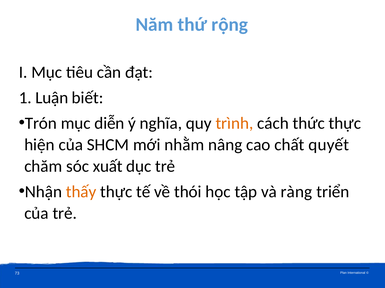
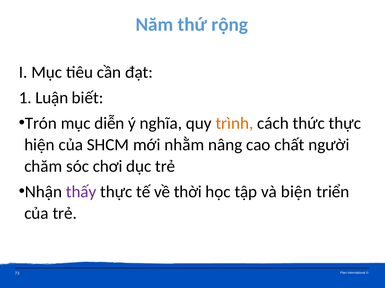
quyết: quyết -> người (329, 145)
xuất: xuất -> chơi (108, 167)
thấy colour: orange -> purple (81, 192)
thói: thói -> thời (188, 192)
ràng: ràng -> biện (296, 192)
